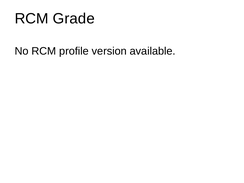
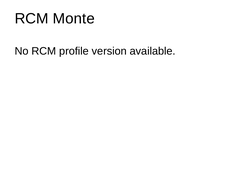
Grade: Grade -> Monte (74, 19)
